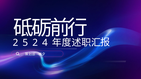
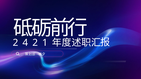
5: 5 -> 4 (25, 43)
4: 4 -> 1 (45, 43)
